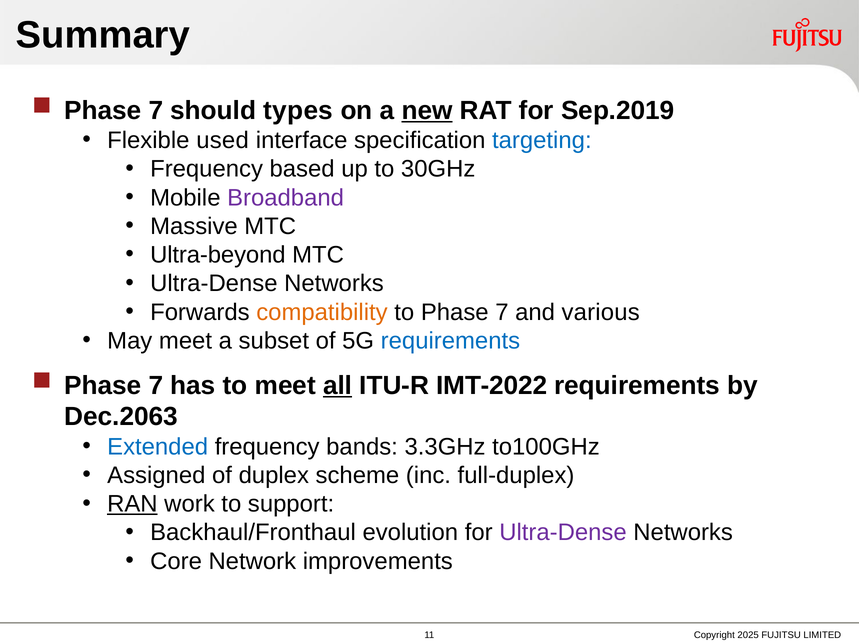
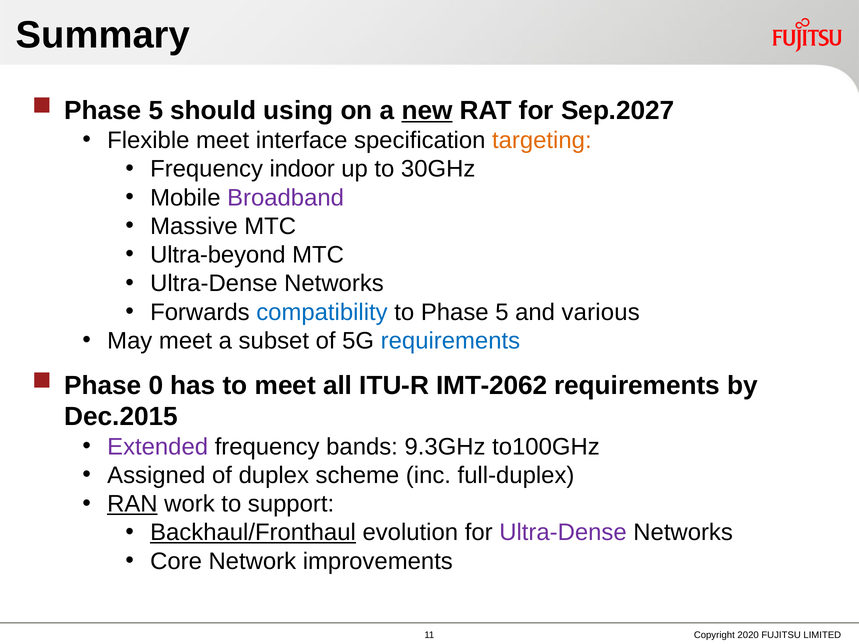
7: 7 -> 5 (156, 111)
types: types -> using (298, 111)
Sep.2019: Sep.2019 -> Sep.2027 (618, 111)
Flexible used: used -> meet (223, 140)
targeting colour: blue -> orange (542, 140)
based: based -> indoor (302, 169)
compatibility colour: orange -> blue (322, 312)
to Phase 7: 7 -> 5 (502, 312)
7: 7 -> 0 (156, 385)
all underline: present -> none (338, 385)
IMT-2022: IMT-2022 -> IMT-2062 (492, 385)
Dec.2063: Dec.2063 -> Dec.2015 (121, 417)
Extended colour: blue -> purple (158, 447)
3.3GHz: 3.3GHz -> 9.3GHz (445, 447)
Backhaul/Fronthaul underline: none -> present (253, 533)
2025: 2025 -> 2020 (748, 635)
